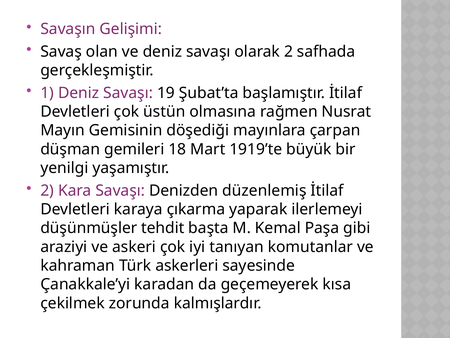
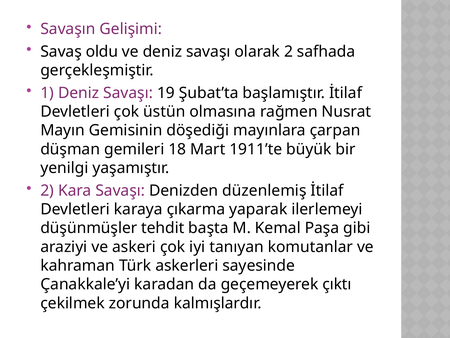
olan: olan -> oldu (102, 52)
1919’te: 1919’te -> 1911’te (256, 149)
kısa: kısa -> çıktı (337, 284)
